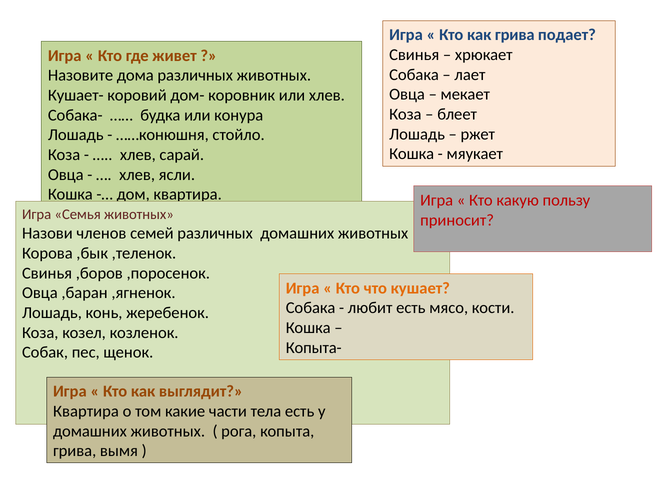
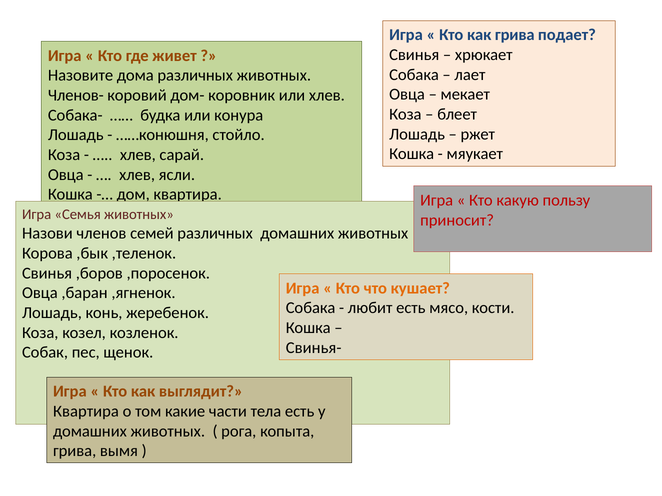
Кушает-: Кушает- -> Членов- (76, 95)
Копыта-: Копыта- -> Свинья- (314, 348)
